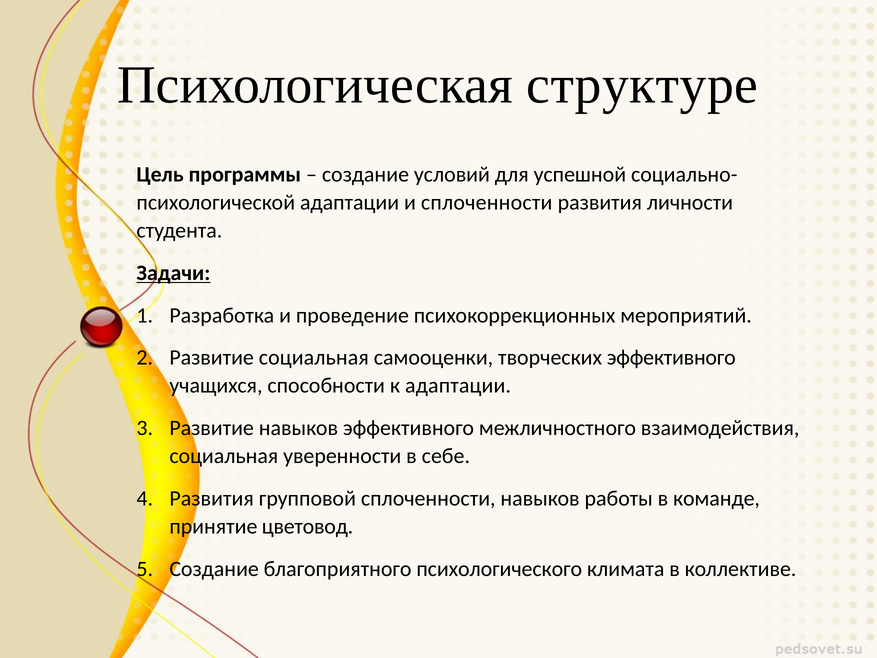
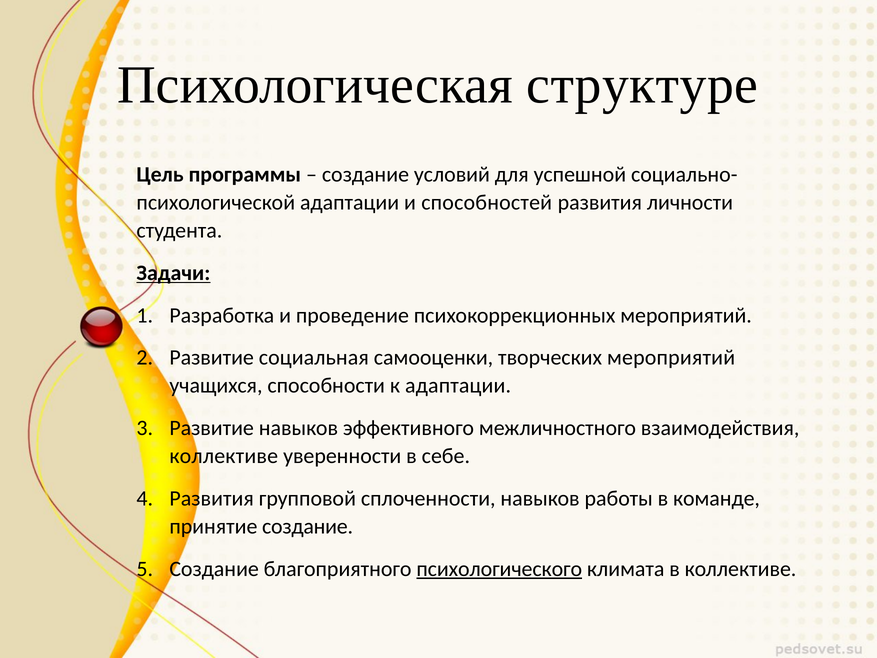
и сплоченности: сплоченности -> способностей (487, 203)
творческих эффективного: эффективного -> мероприятий (671, 357)
социальная: социальная -> коллективе (224, 456)
принятие цветовод: цветовод -> создание (308, 526)
психологического underline: none -> present (499, 569)
